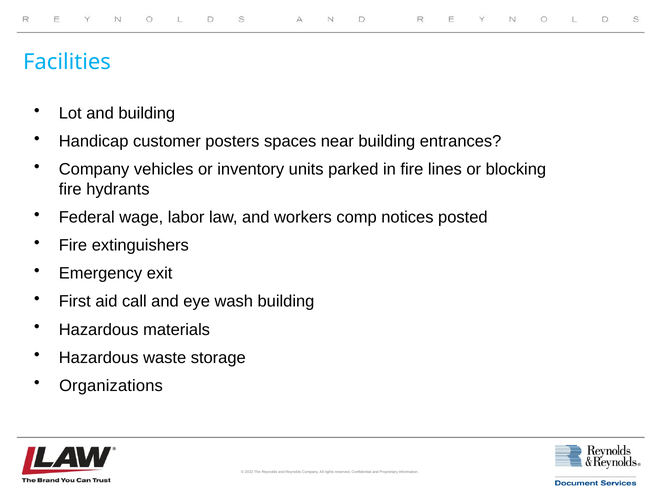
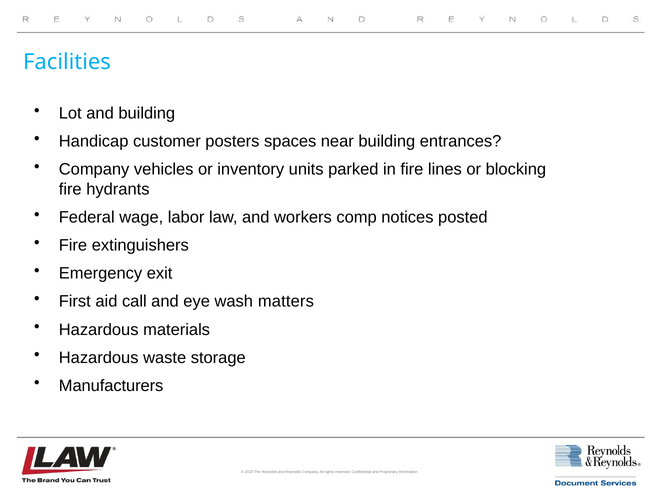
wash building: building -> matters (286, 302)
Organizations: Organizations -> Manufacturers (111, 386)
